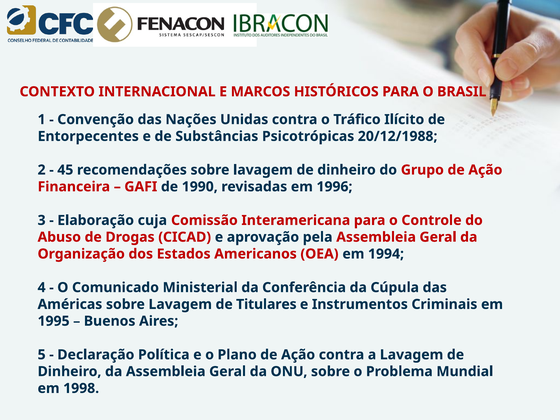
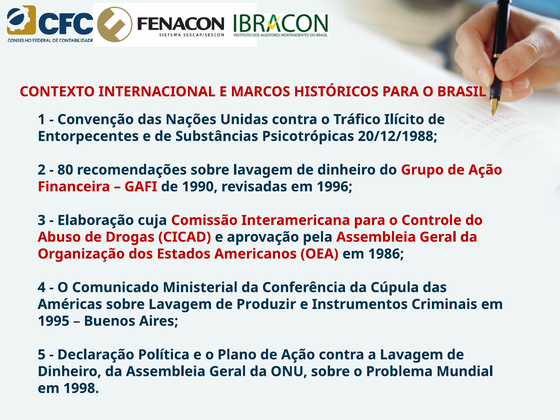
45: 45 -> 80 (65, 170)
1994: 1994 -> 1986 (386, 254)
Titulares: Titulares -> Produzir (266, 304)
